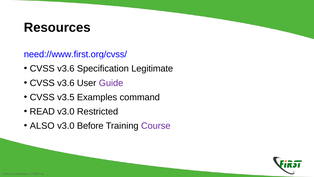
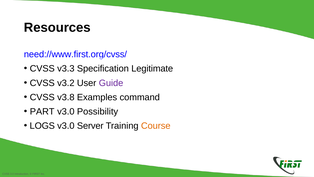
v3.6: v3.6 -> v3.3 (66, 69)
v3.6: v3.6 -> v3.2 (66, 83)
v3.5: v3.5 -> v3.8 (66, 97)
READ: READ -> PART (42, 111)
Restricted: Restricted -> Possibility (98, 111)
ALSO: ALSO -> LOGS (42, 126)
Before: Before -> Server (90, 126)
Course colour: purple -> orange (156, 126)
